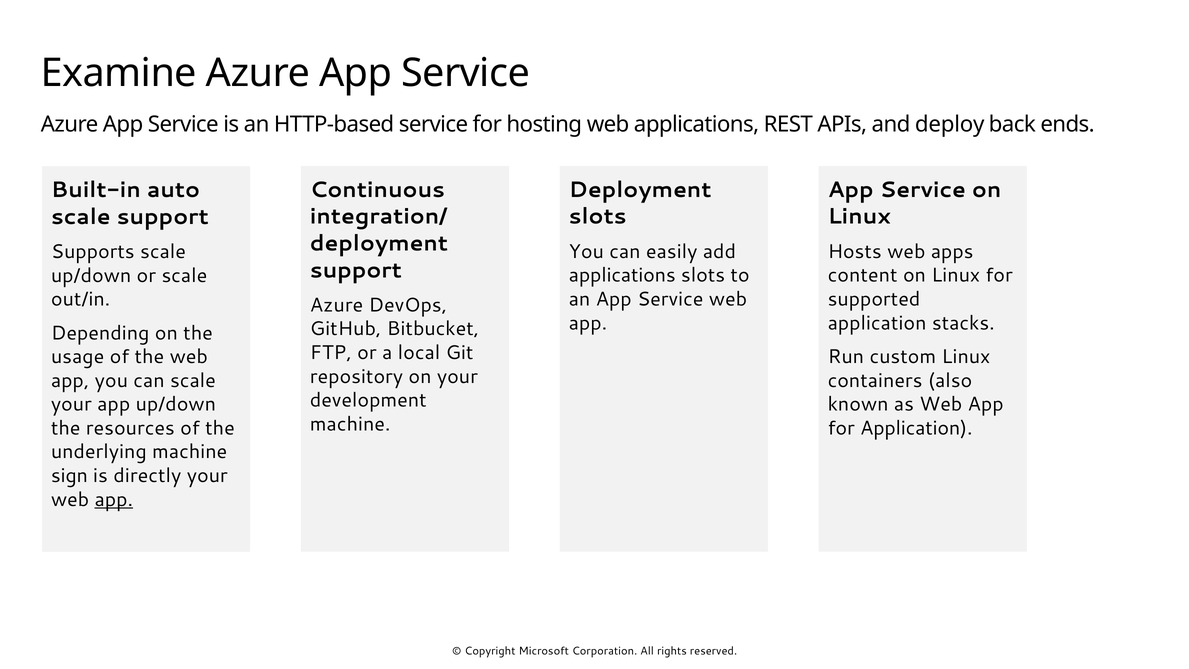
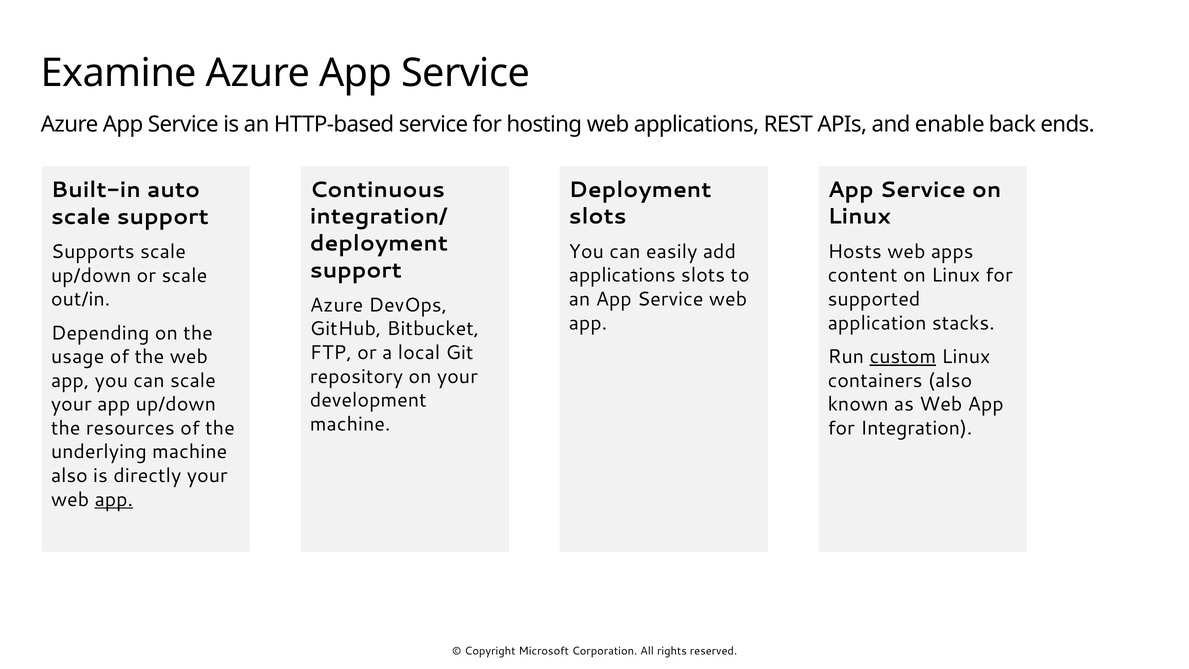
deploy: deploy -> enable (950, 124)
custom underline: none -> present (903, 357)
for Application: Application -> Integration (916, 428)
sign: sign -> also (69, 476)
